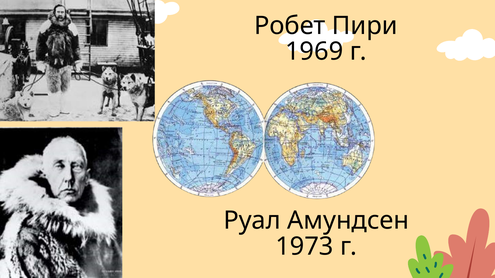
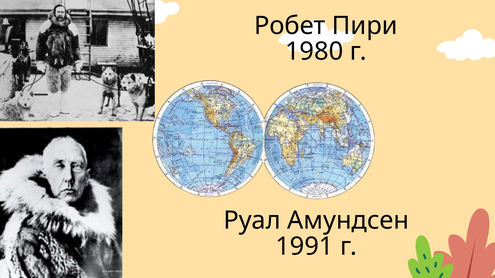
1969: 1969 -> 1980 (314, 52)
1973: 1973 -> 1991 (304, 247)
